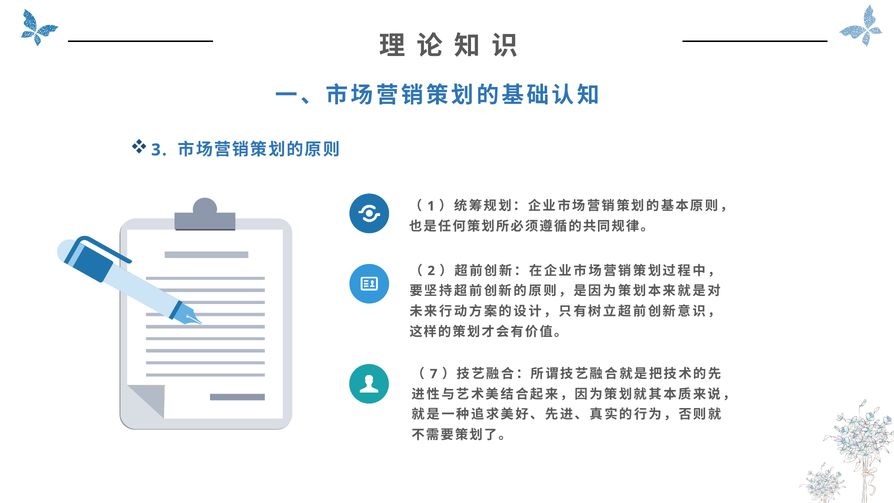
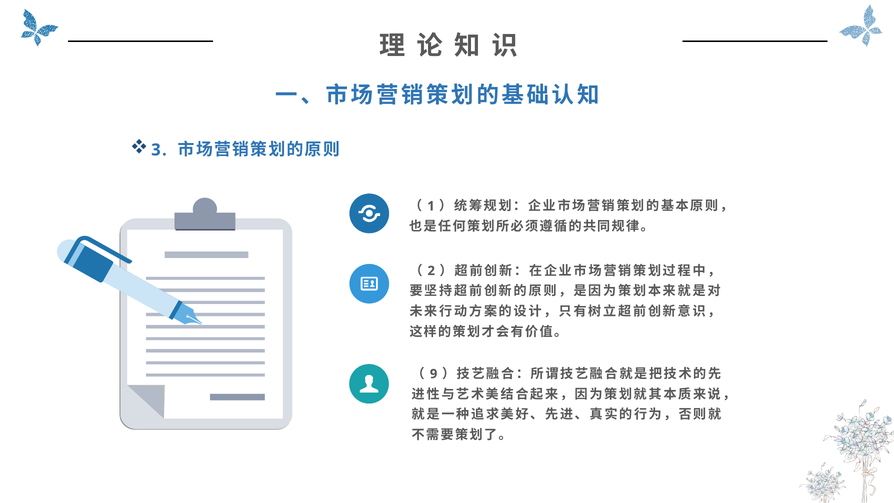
7: 7 -> 9 (434, 374)
